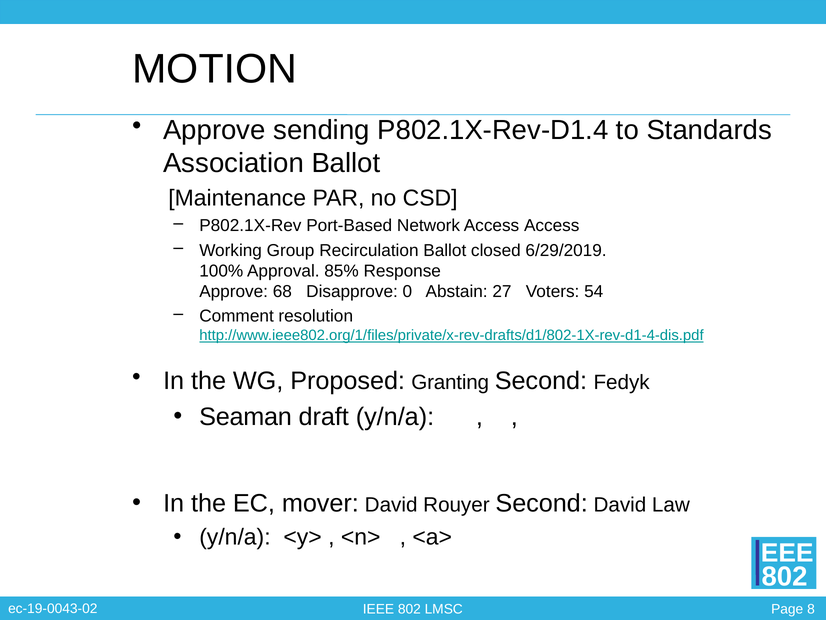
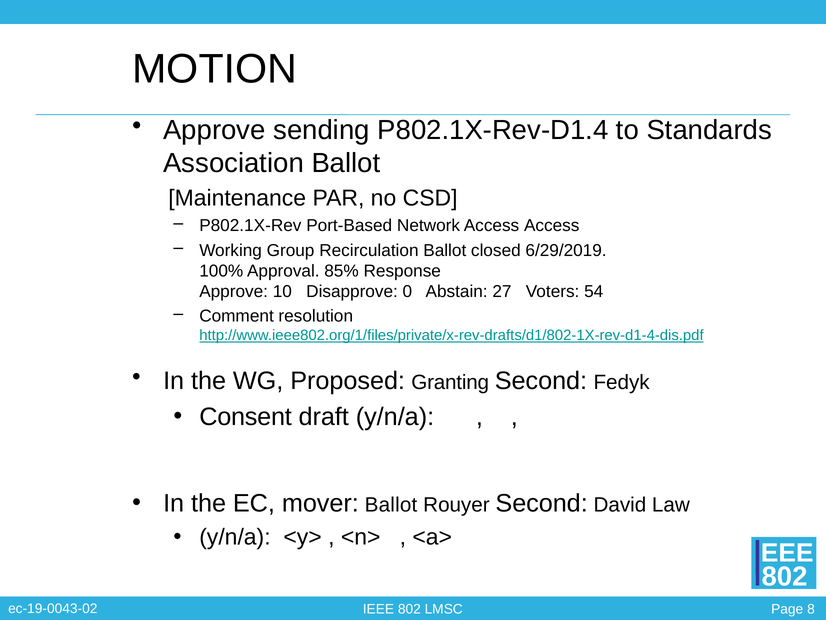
68: 68 -> 10 (282, 291)
Seaman: Seaman -> Consent (246, 416)
mover David: David -> Ballot (391, 505)
